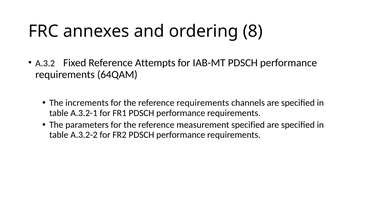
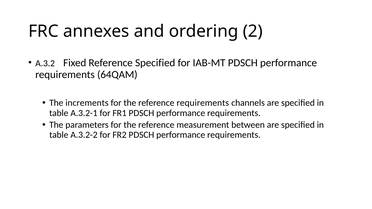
8: 8 -> 2 (253, 31)
Reference Attempts: Attempts -> Specified (155, 63)
measurement specified: specified -> between (248, 125)
